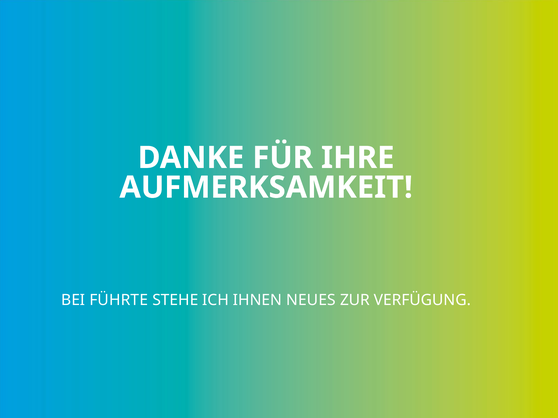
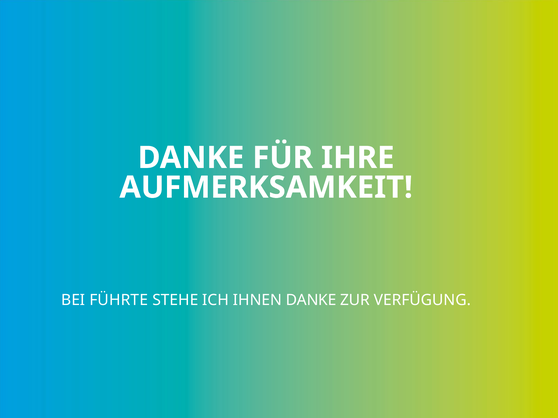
IHNEN NEUES: NEUES -> DANKE (311, 300)
